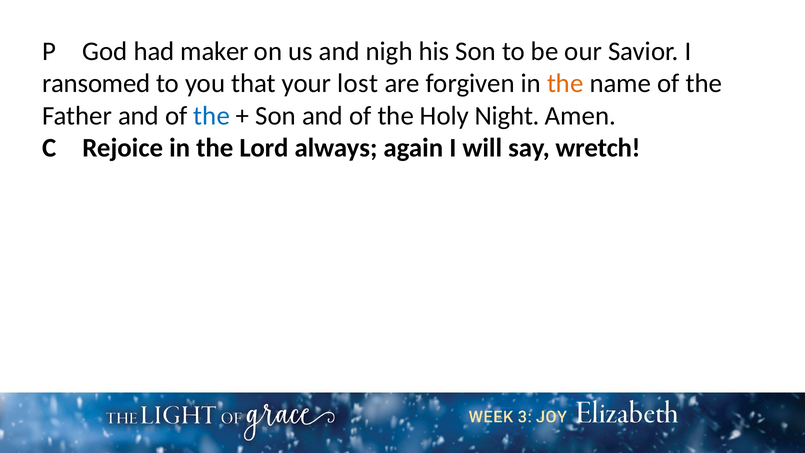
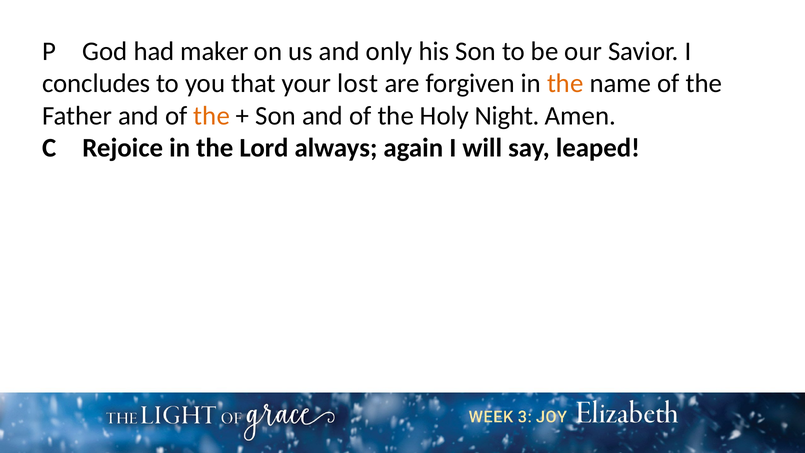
nigh: nigh -> only (389, 51)
ransomed: ransomed -> concludes (96, 83)
the colour: blue -> orange (212, 116)
wretch: wretch -> leaped (598, 148)
